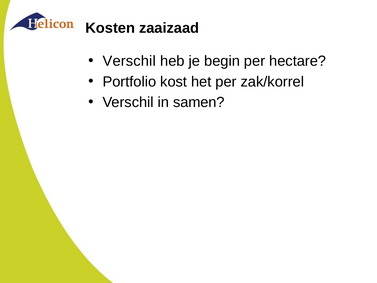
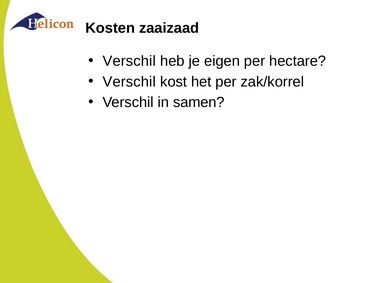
begin: begin -> eigen (222, 61)
Portfolio: Portfolio -> Verschil (129, 82)
